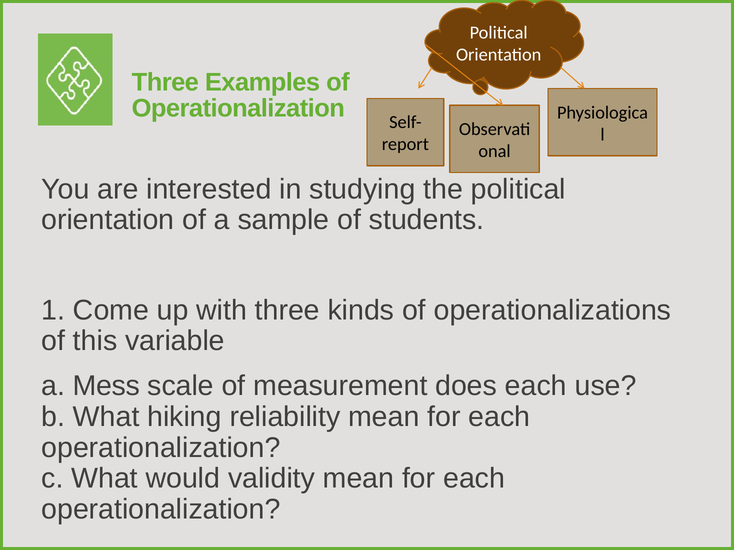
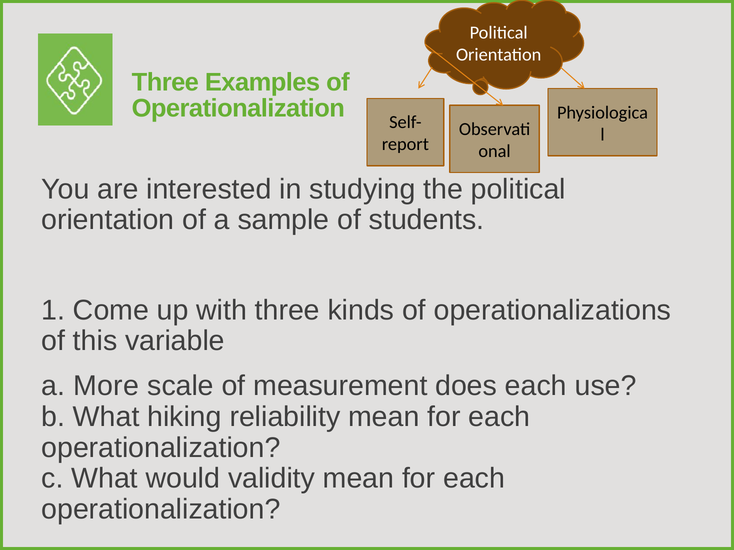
Mess: Mess -> More (106, 386)
